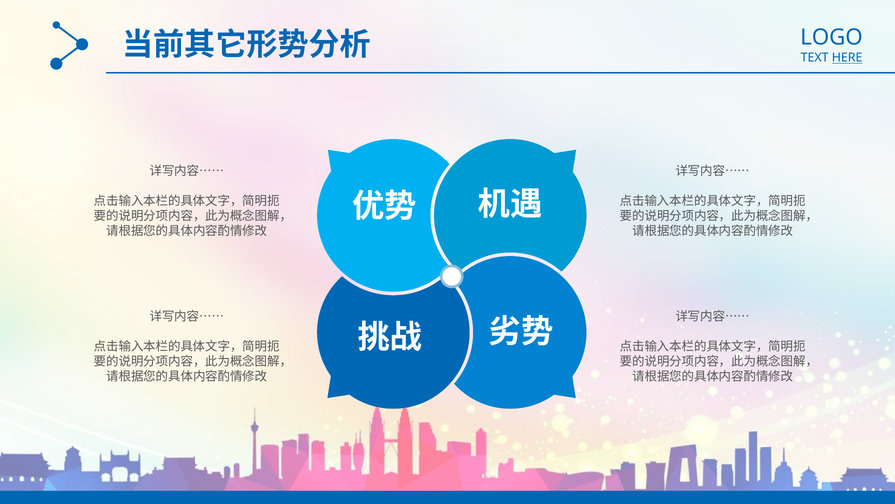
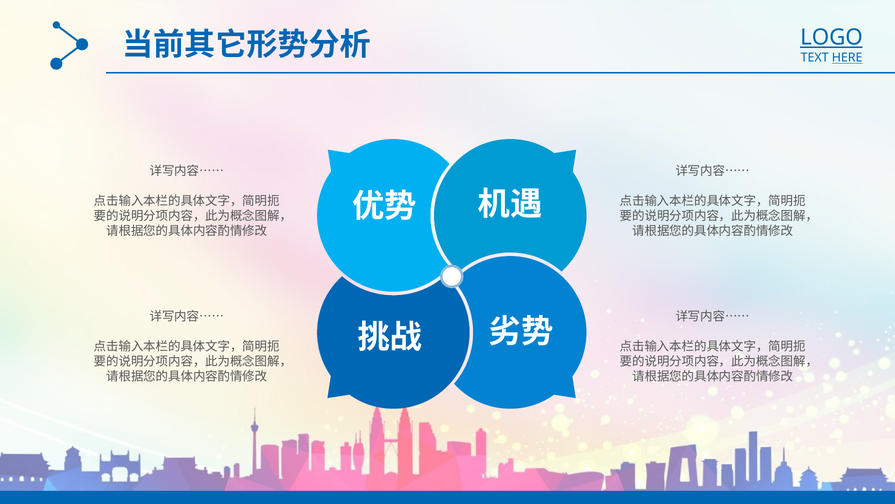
LOGO underline: none -> present (831, 37)
